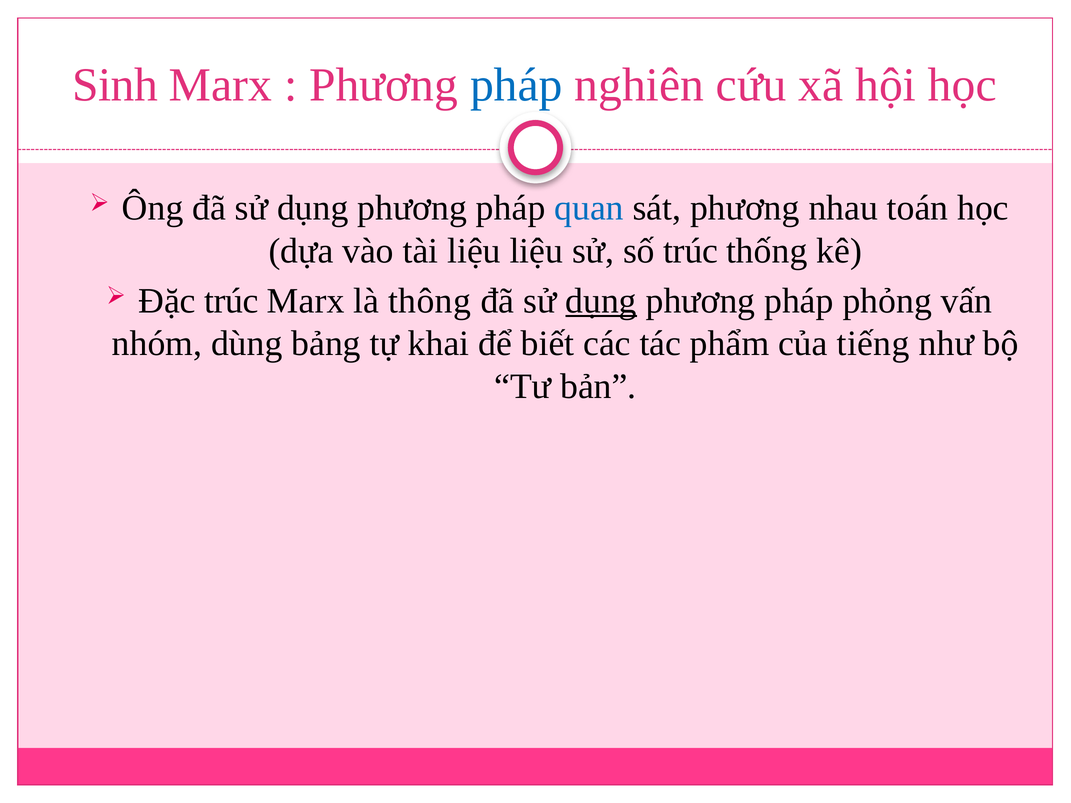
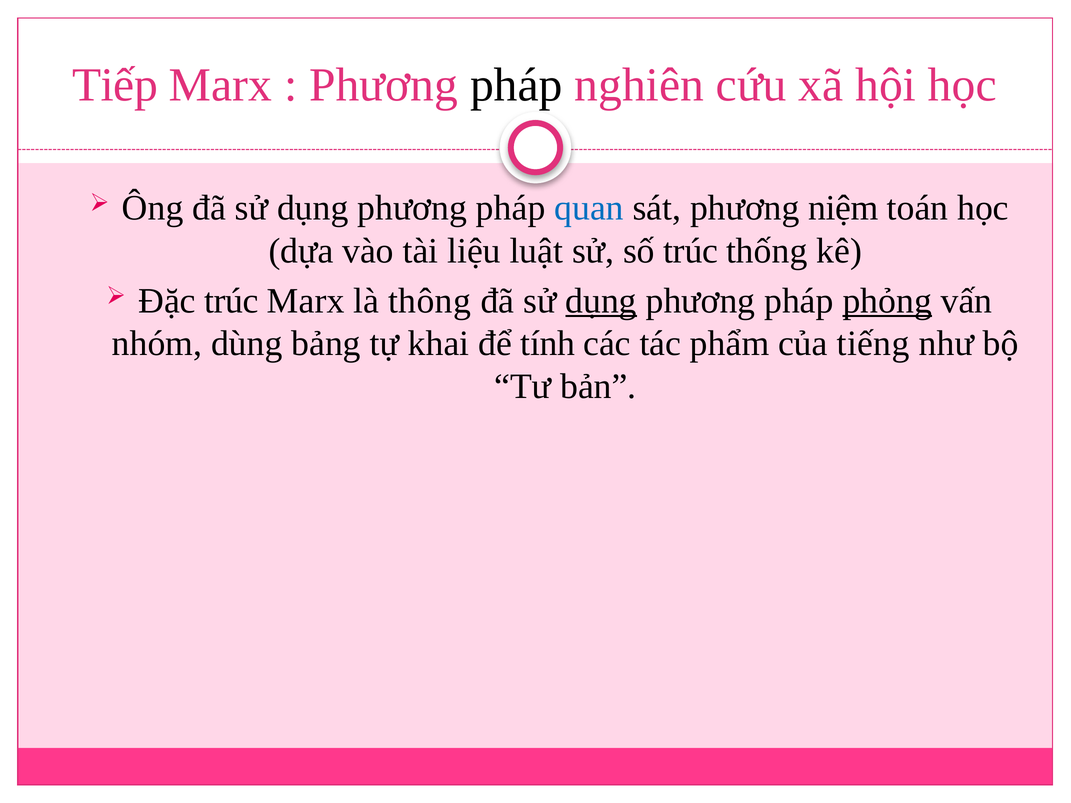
Sinh: Sinh -> Tiếp (115, 85)
pháp colour: blue -> black (516, 85)
nhau: nhau -> niệm (844, 208)
liệu liệu: liệu -> luật (536, 251)
phỏng underline: none -> present (887, 301)
biết: biết -> tính (548, 344)
